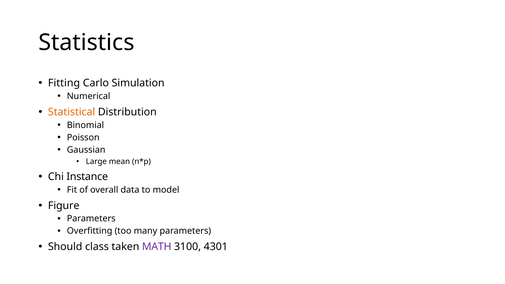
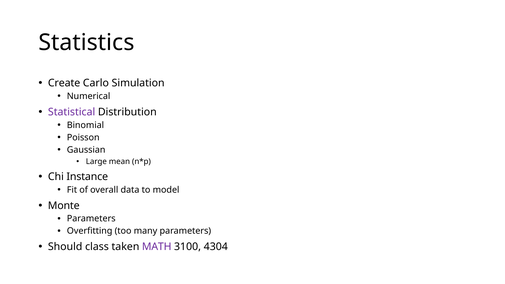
Fitting: Fitting -> Create (64, 83)
Statistical colour: orange -> purple (72, 112)
Figure: Figure -> Monte (64, 206)
4301: 4301 -> 4304 (216, 247)
